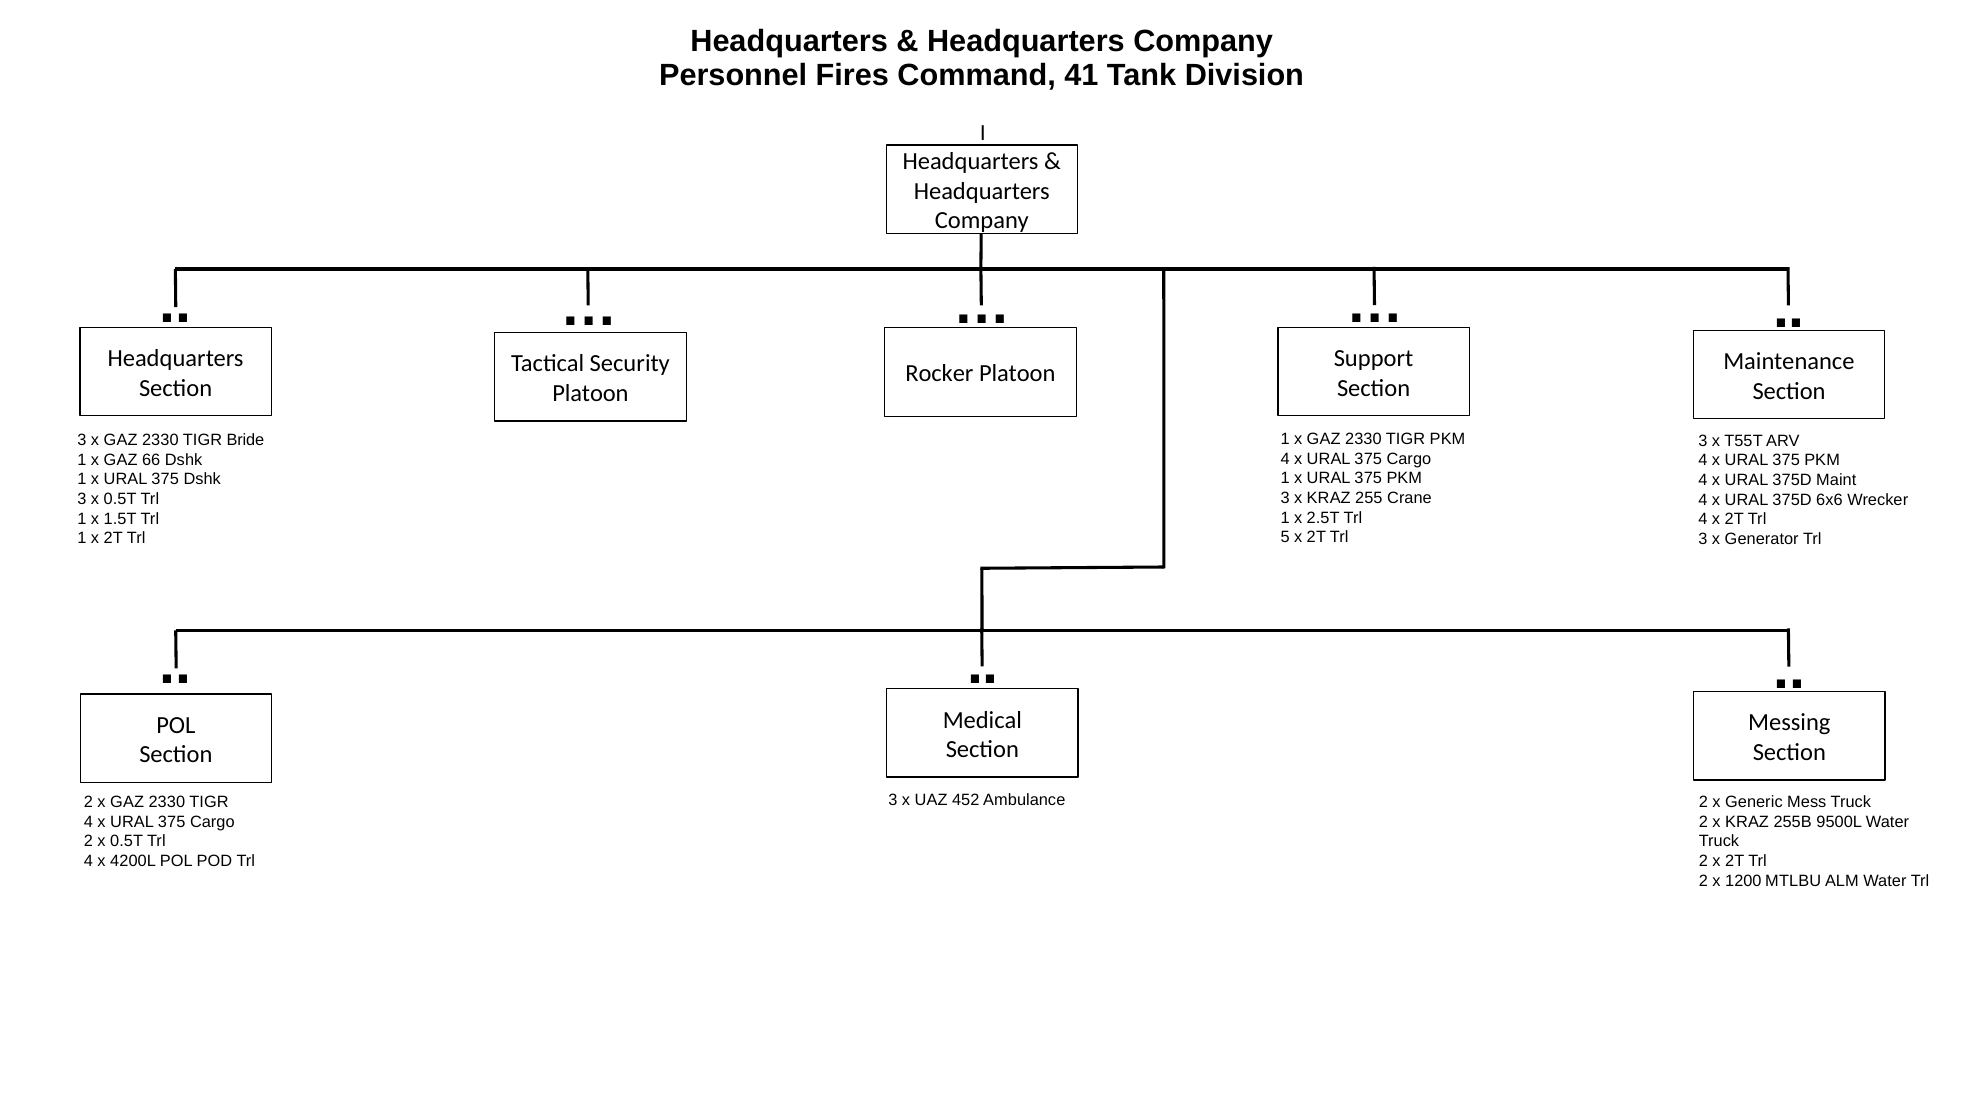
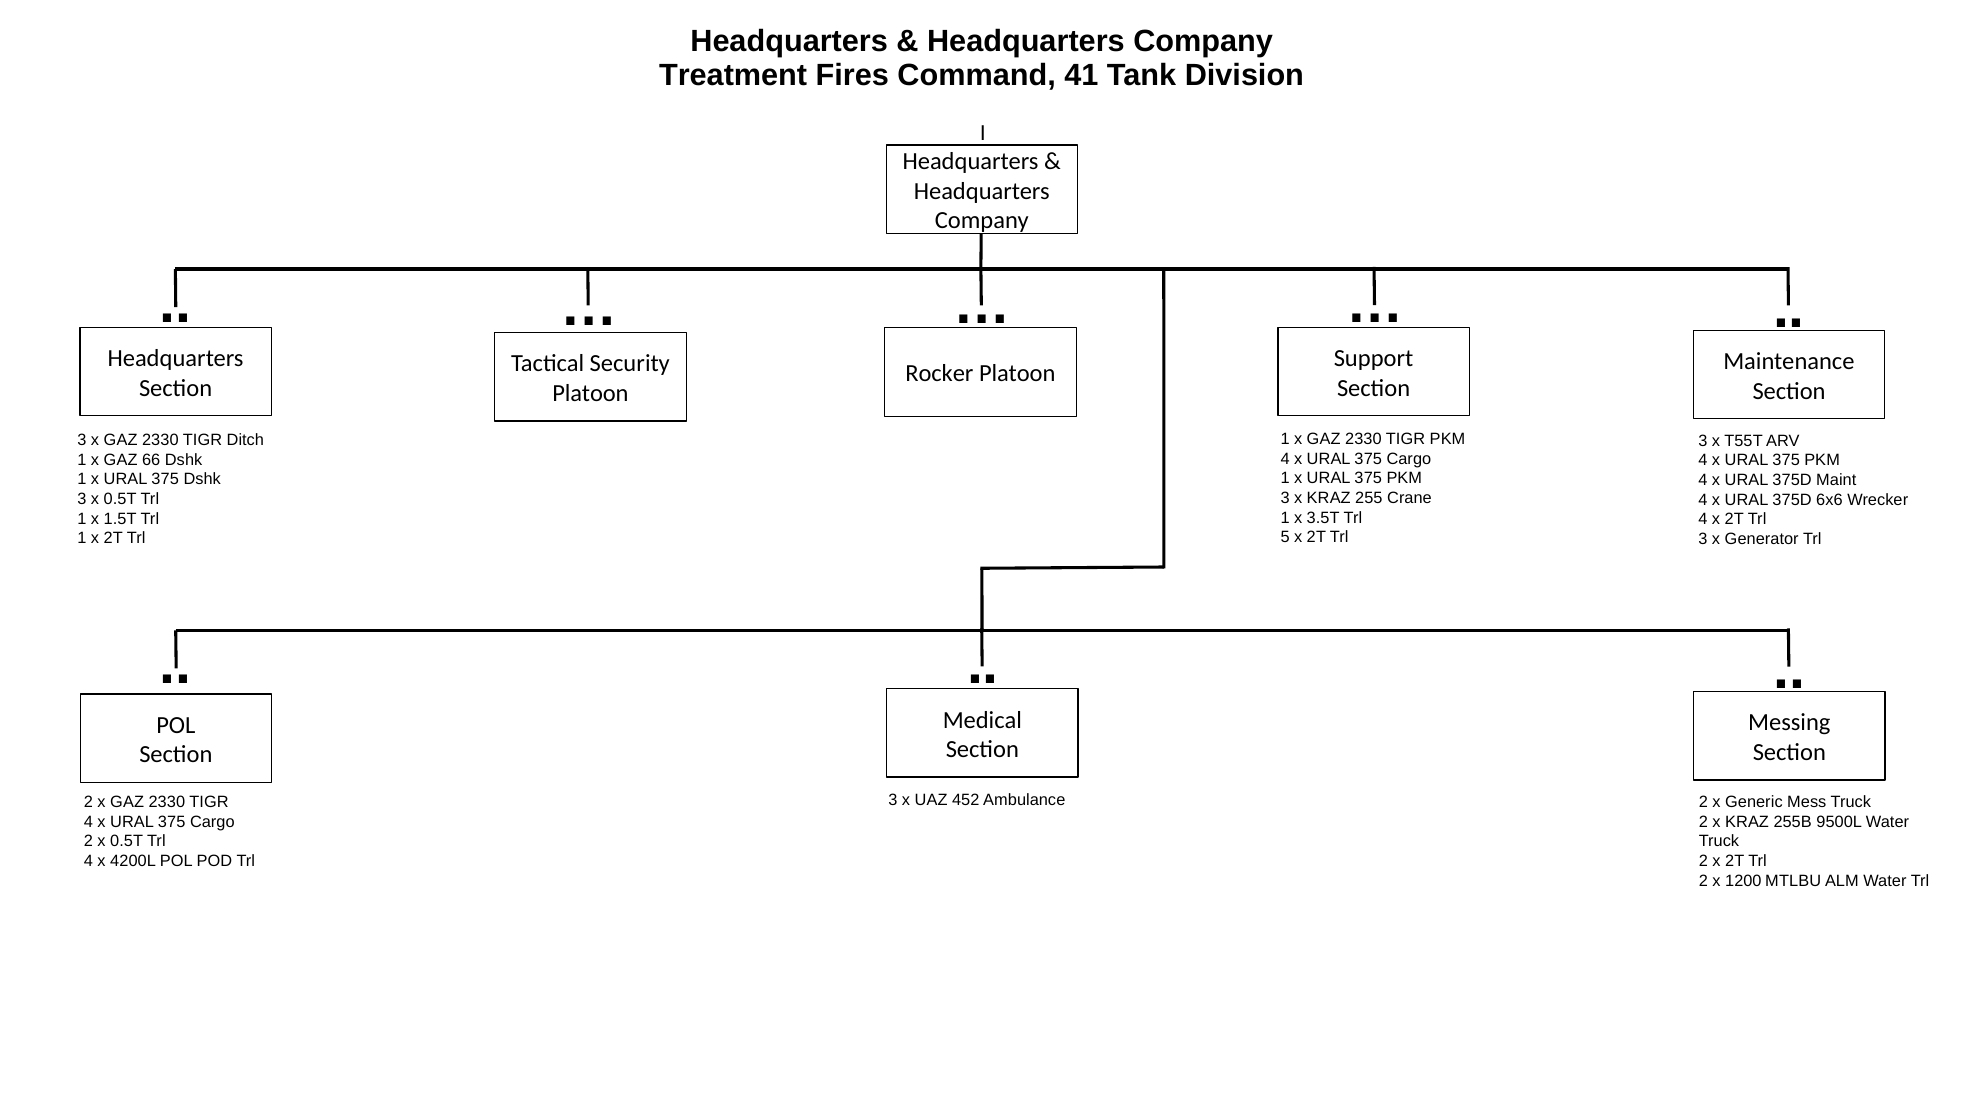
Personnel: Personnel -> Treatment (733, 75)
Bride: Bride -> Ditch (245, 440)
2.5T: 2.5T -> 3.5T (1323, 518)
